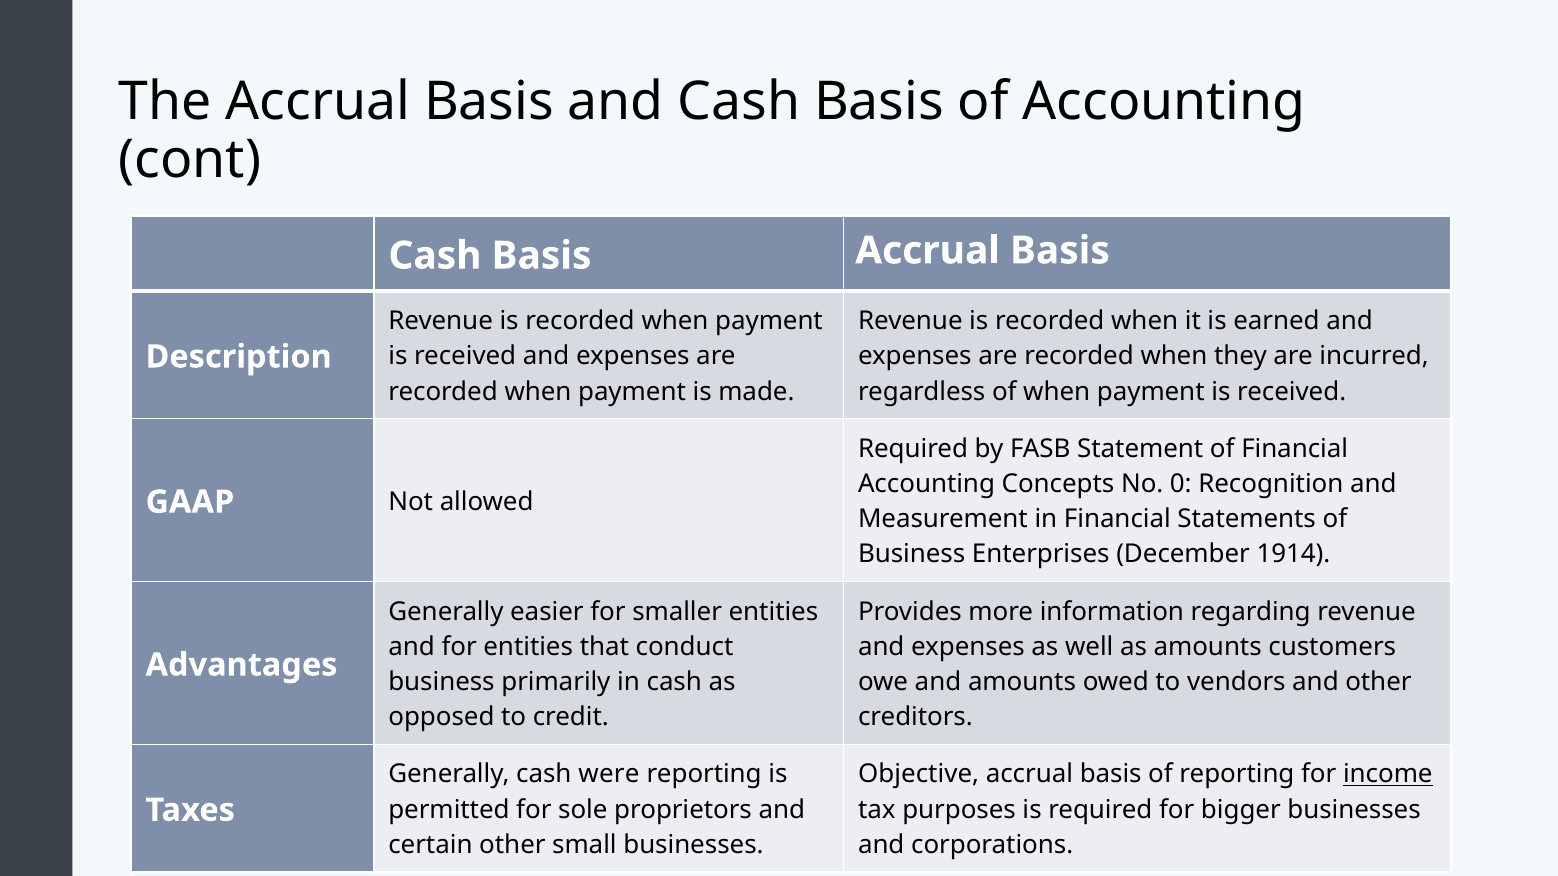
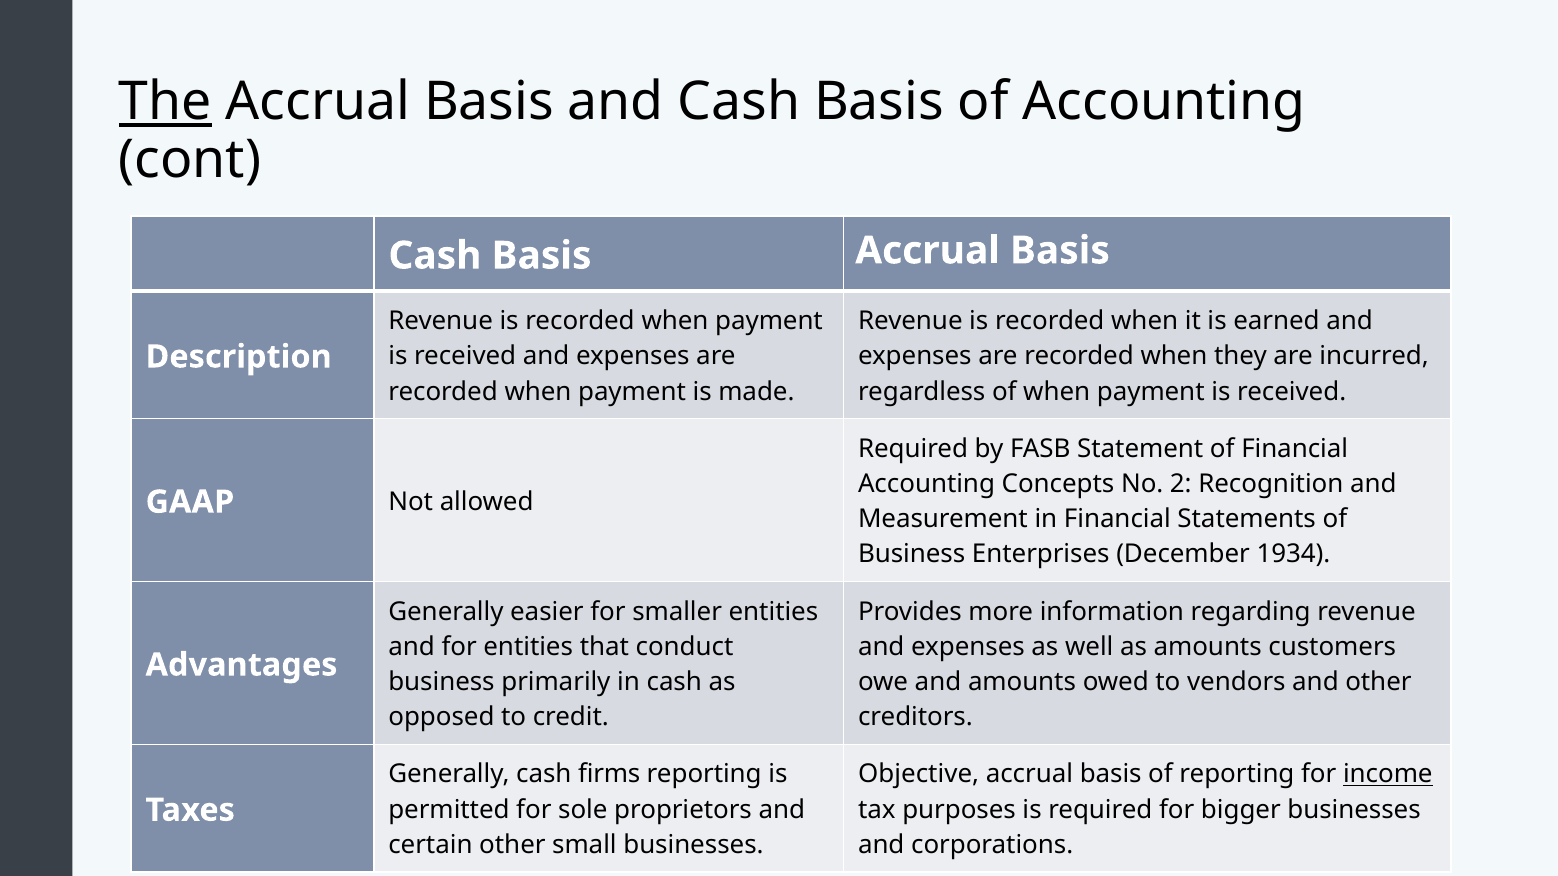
The underline: none -> present (165, 102)
0: 0 -> 2 (1181, 484)
1914: 1914 -> 1934 (1293, 555)
were: were -> firms (609, 775)
